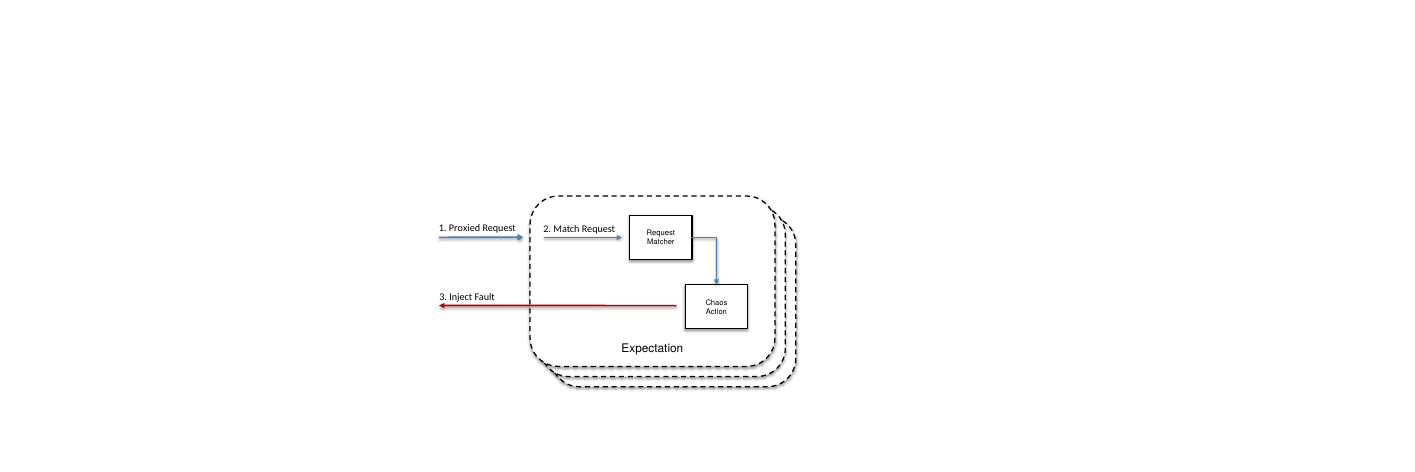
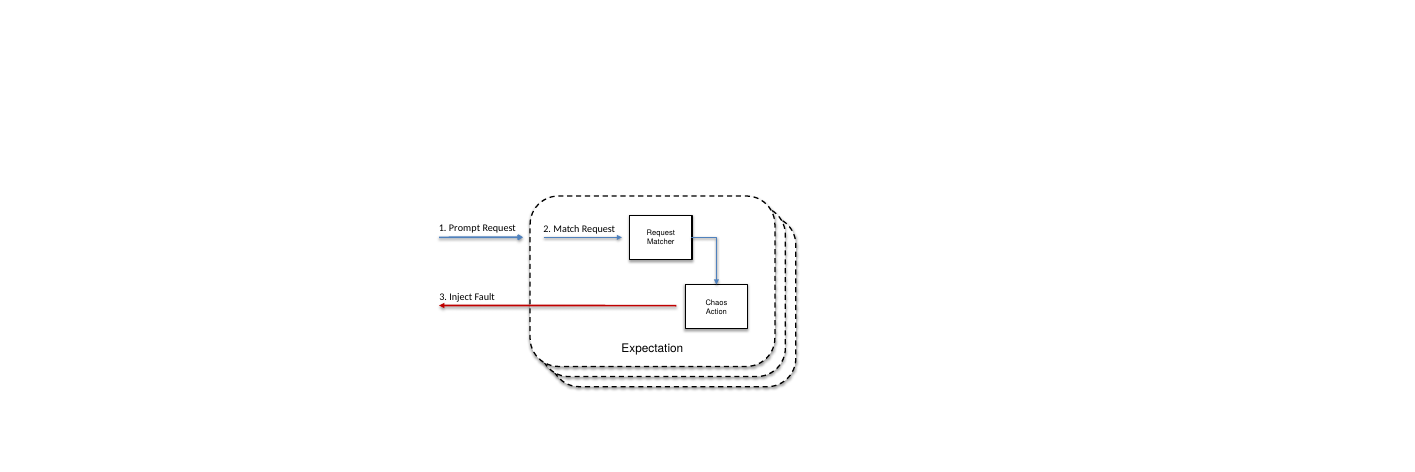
Proxied: Proxied -> Prompt (465, 229)
